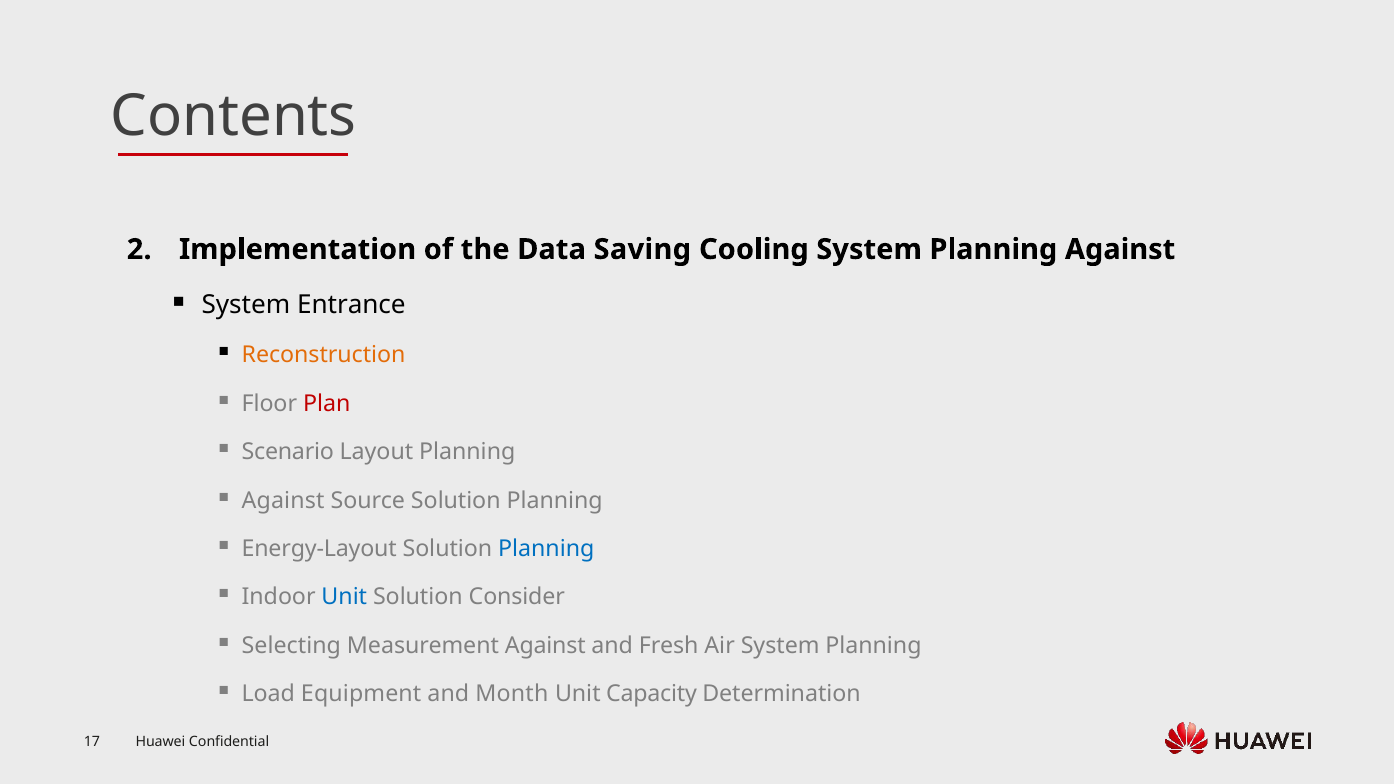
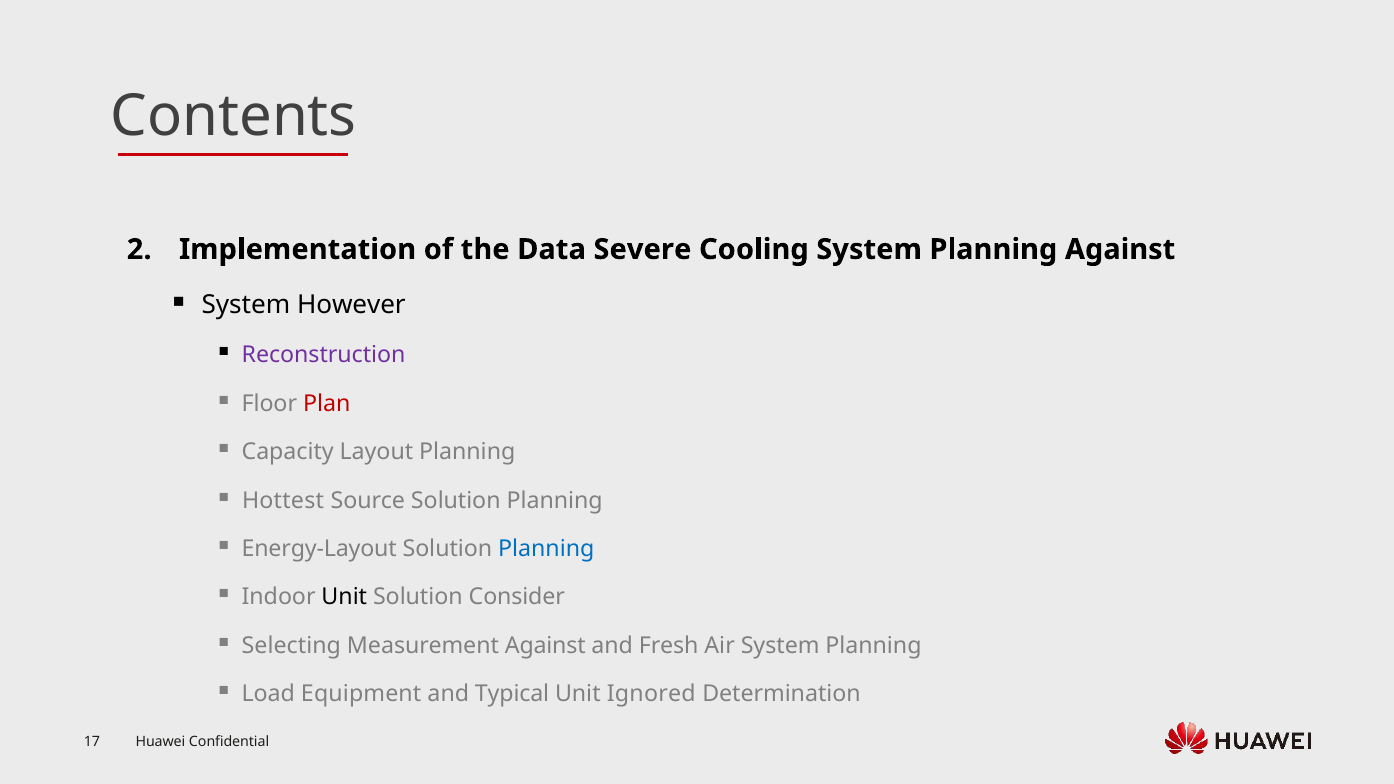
Saving: Saving -> Severe (642, 249)
Entrance: Entrance -> However (351, 305)
Reconstruction colour: orange -> purple (324, 355)
Scenario: Scenario -> Capacity (288, 452)
Against: Against -> Hottest (283, 500)
Unit colour: blue -> black (344, 597)
Month: Month -> Typical (512, 694)
Capacity: Capacity -> Ignored (651, 694)
